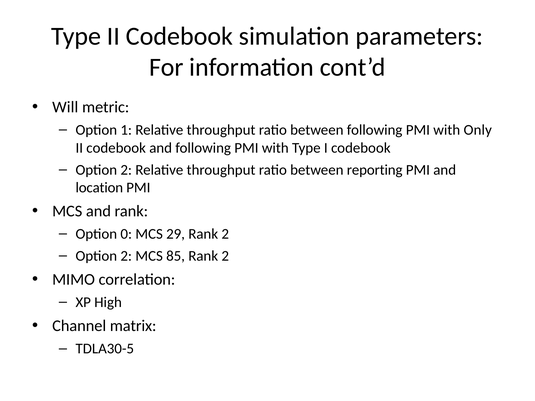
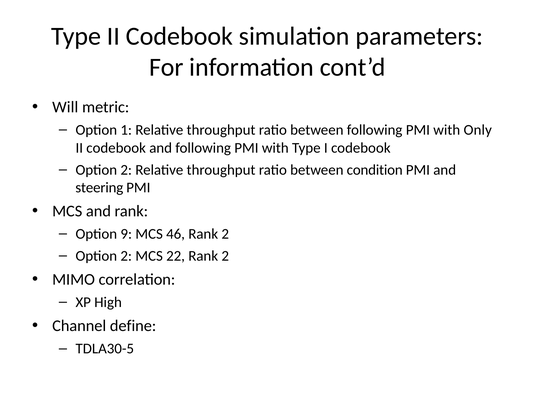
reporting: reporting -> condition (375, 170)
location: location -> steering (99, 188)
0: 0 -> 9 (126, 234)
29: 29 -> 46 (176, 234)
85: 85 -> 22 (176, 256)
matrix: matrix -> define (133, 326)
